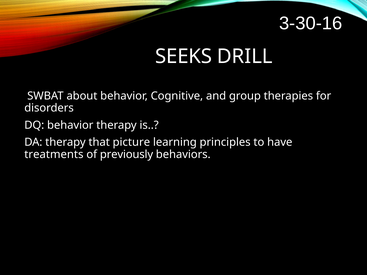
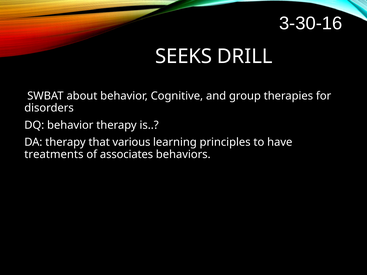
picture: picture -> various (131, 142)
previously: previously -> associates (127, 155)
